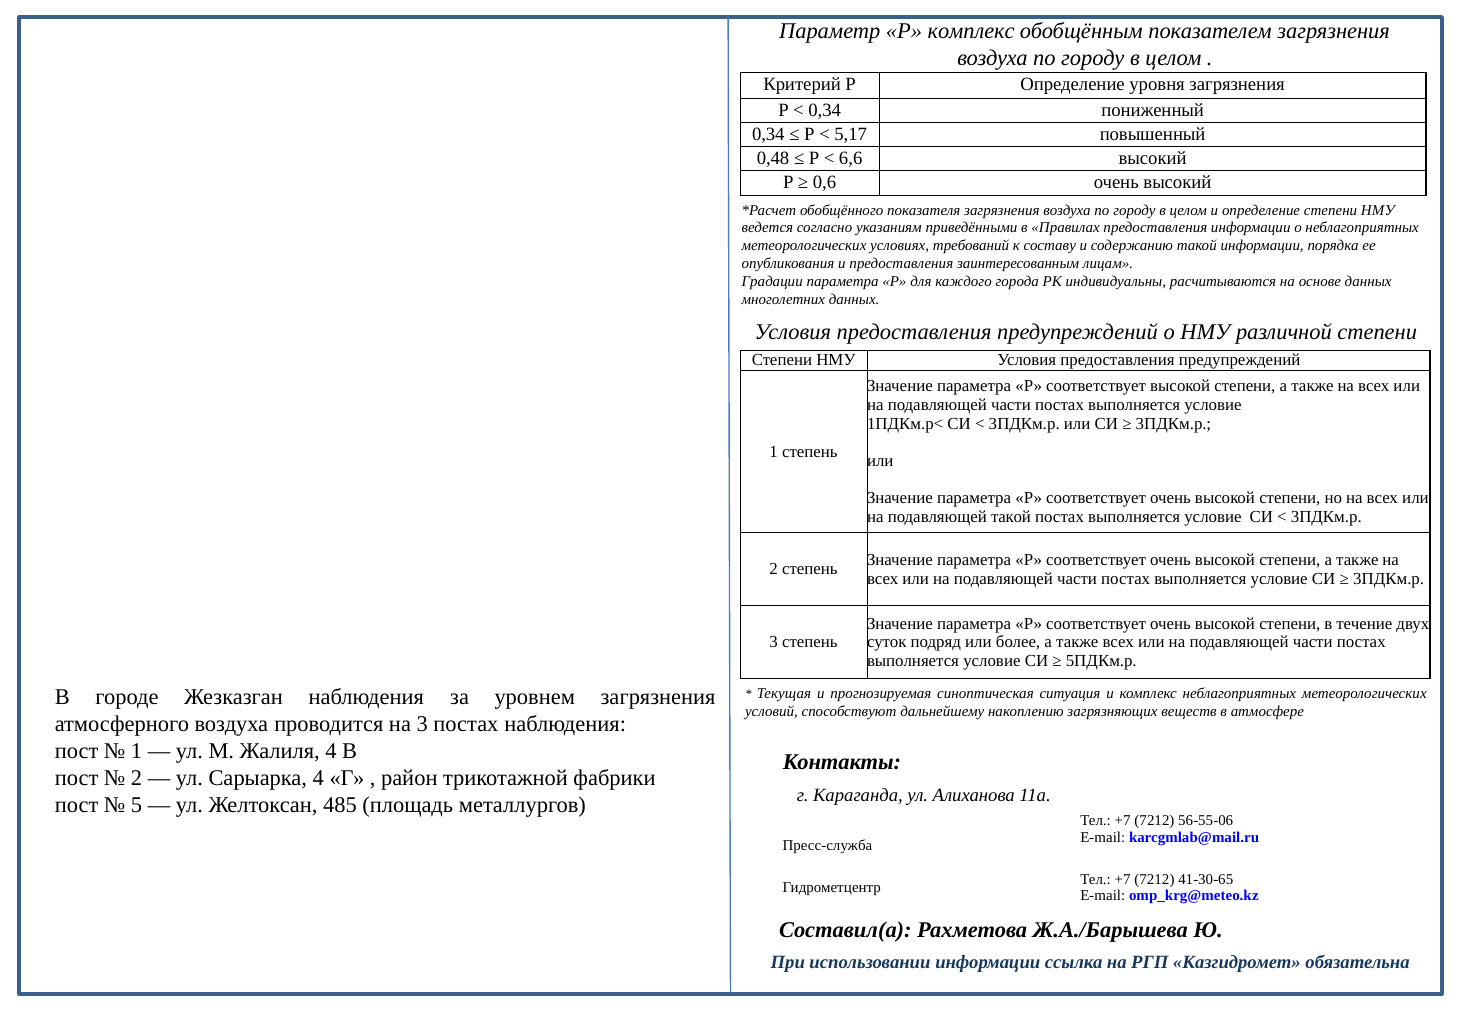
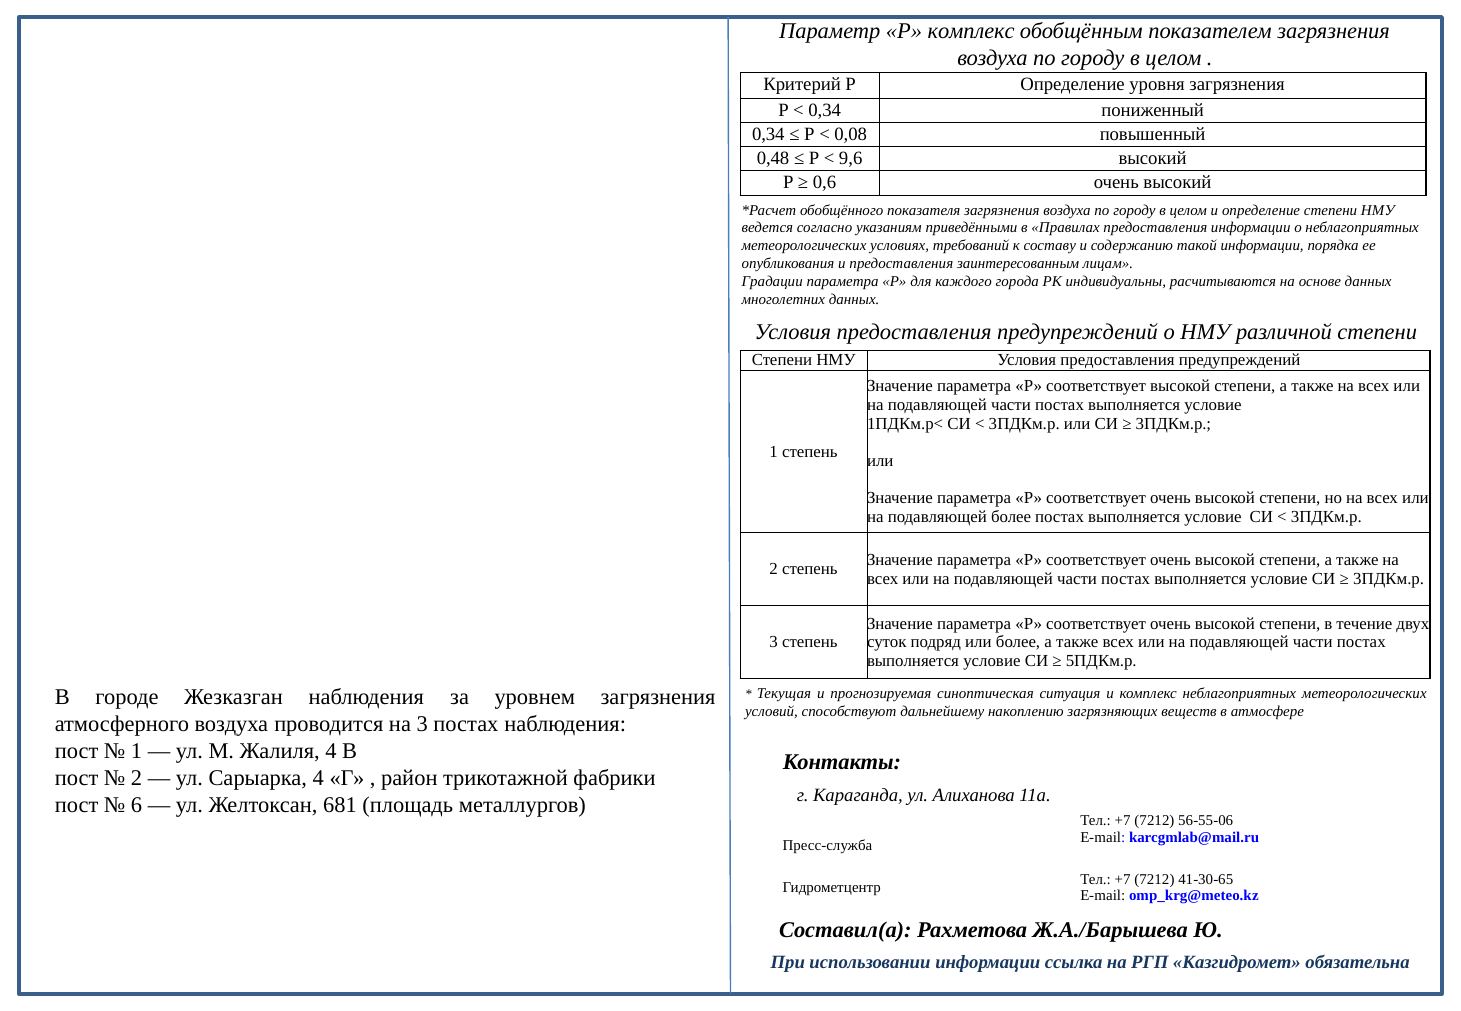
5,17: 5,17 -> 0,08 (851, 135)
6,6: 6,6 -> 9,6 (851, 159)
подавляющей такой: такой -> более (1011, 517)
5: 5 -> 6 (137, 805)
485: 485 -> 681 (340, 805)
